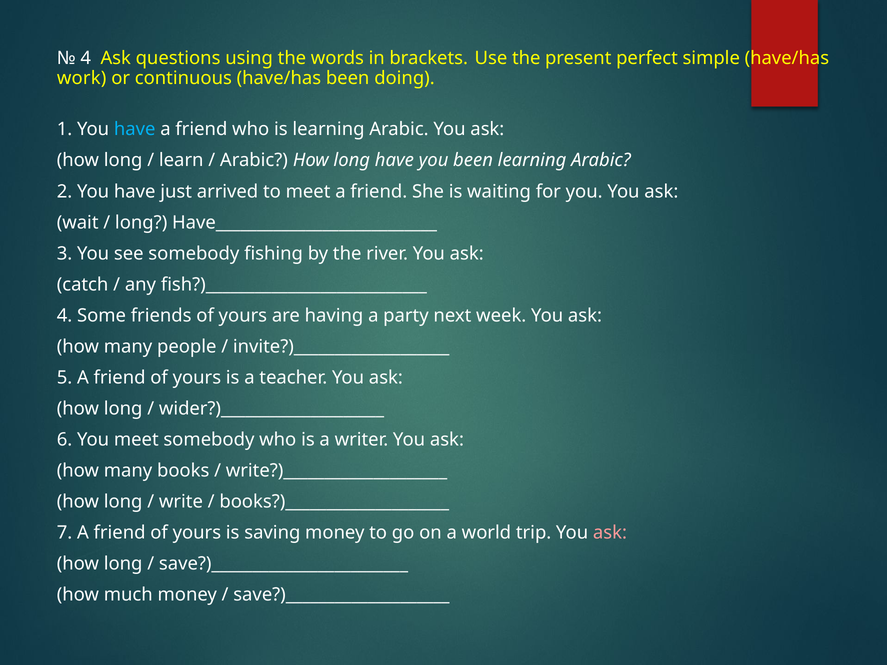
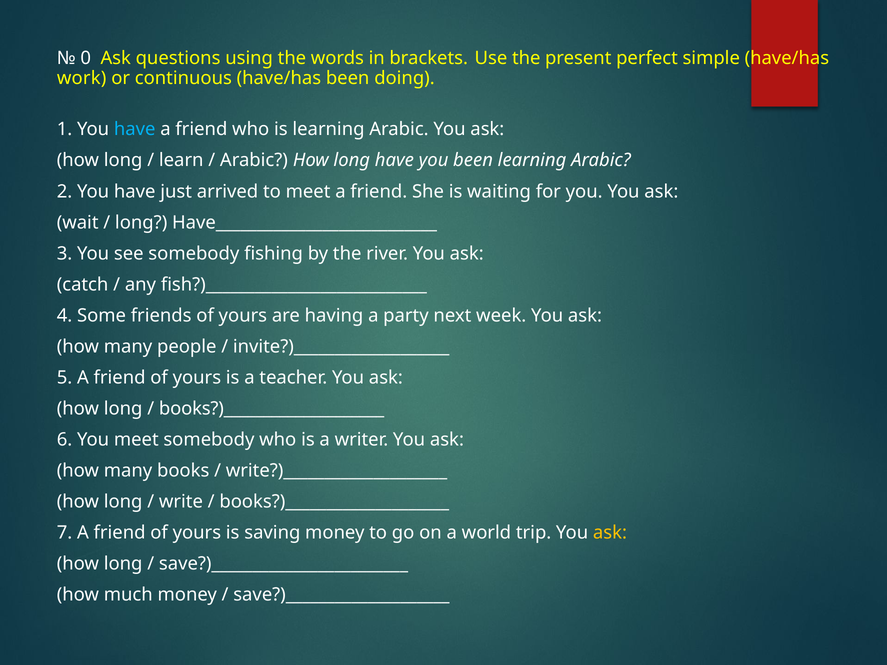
4: 4 -> 0 (86, 58)
wider?)____________________: wider?)____________________ -> books?)____________________ (272, 409)
ask colour: pink -> yellow (610, 533)
